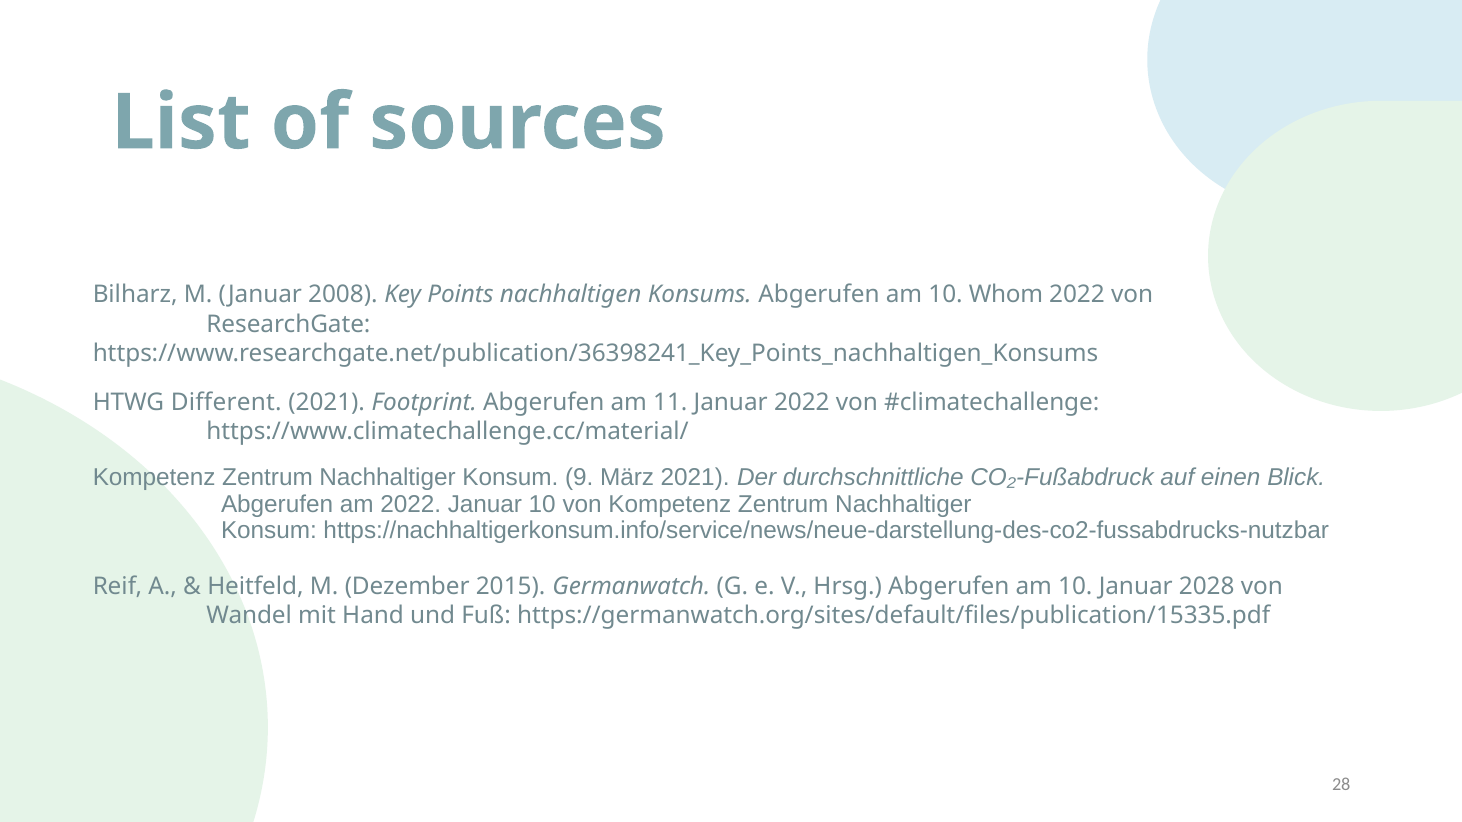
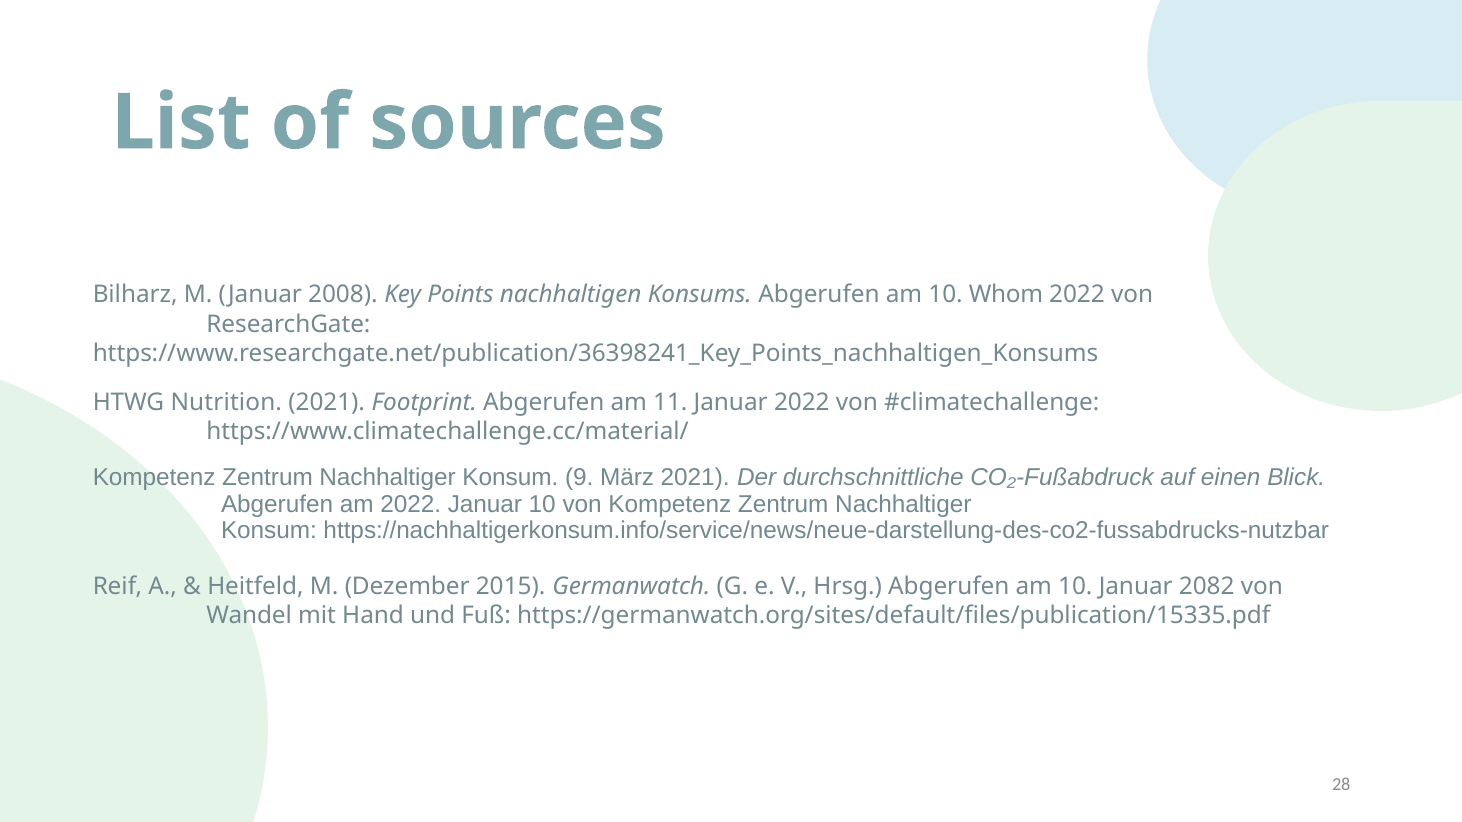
Different: Different -> Nutrition (226, 403)
2028: 2028 -> 2082 (1207, 587)
